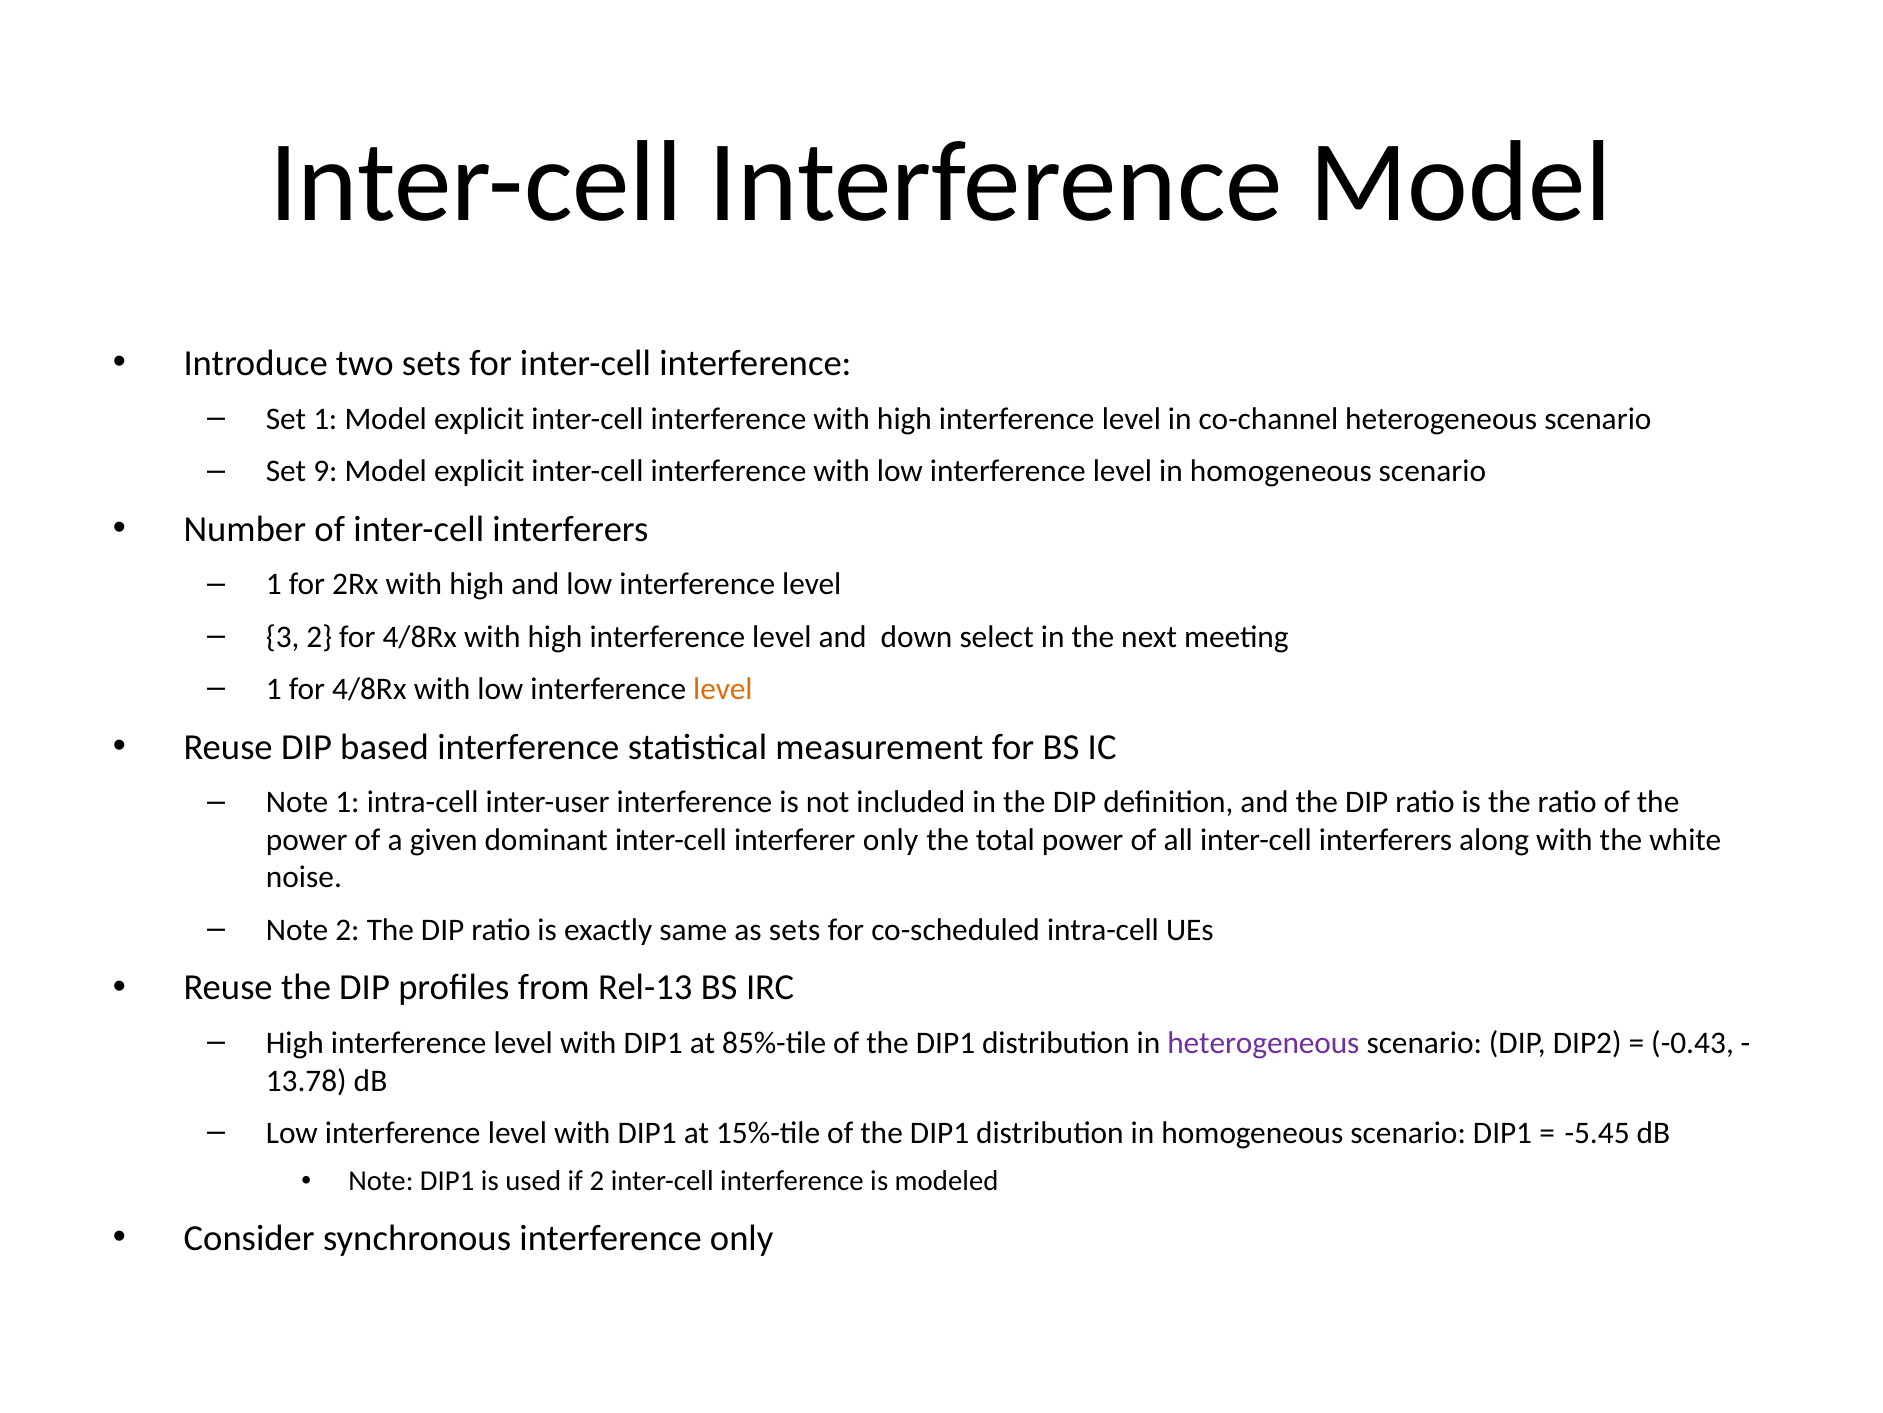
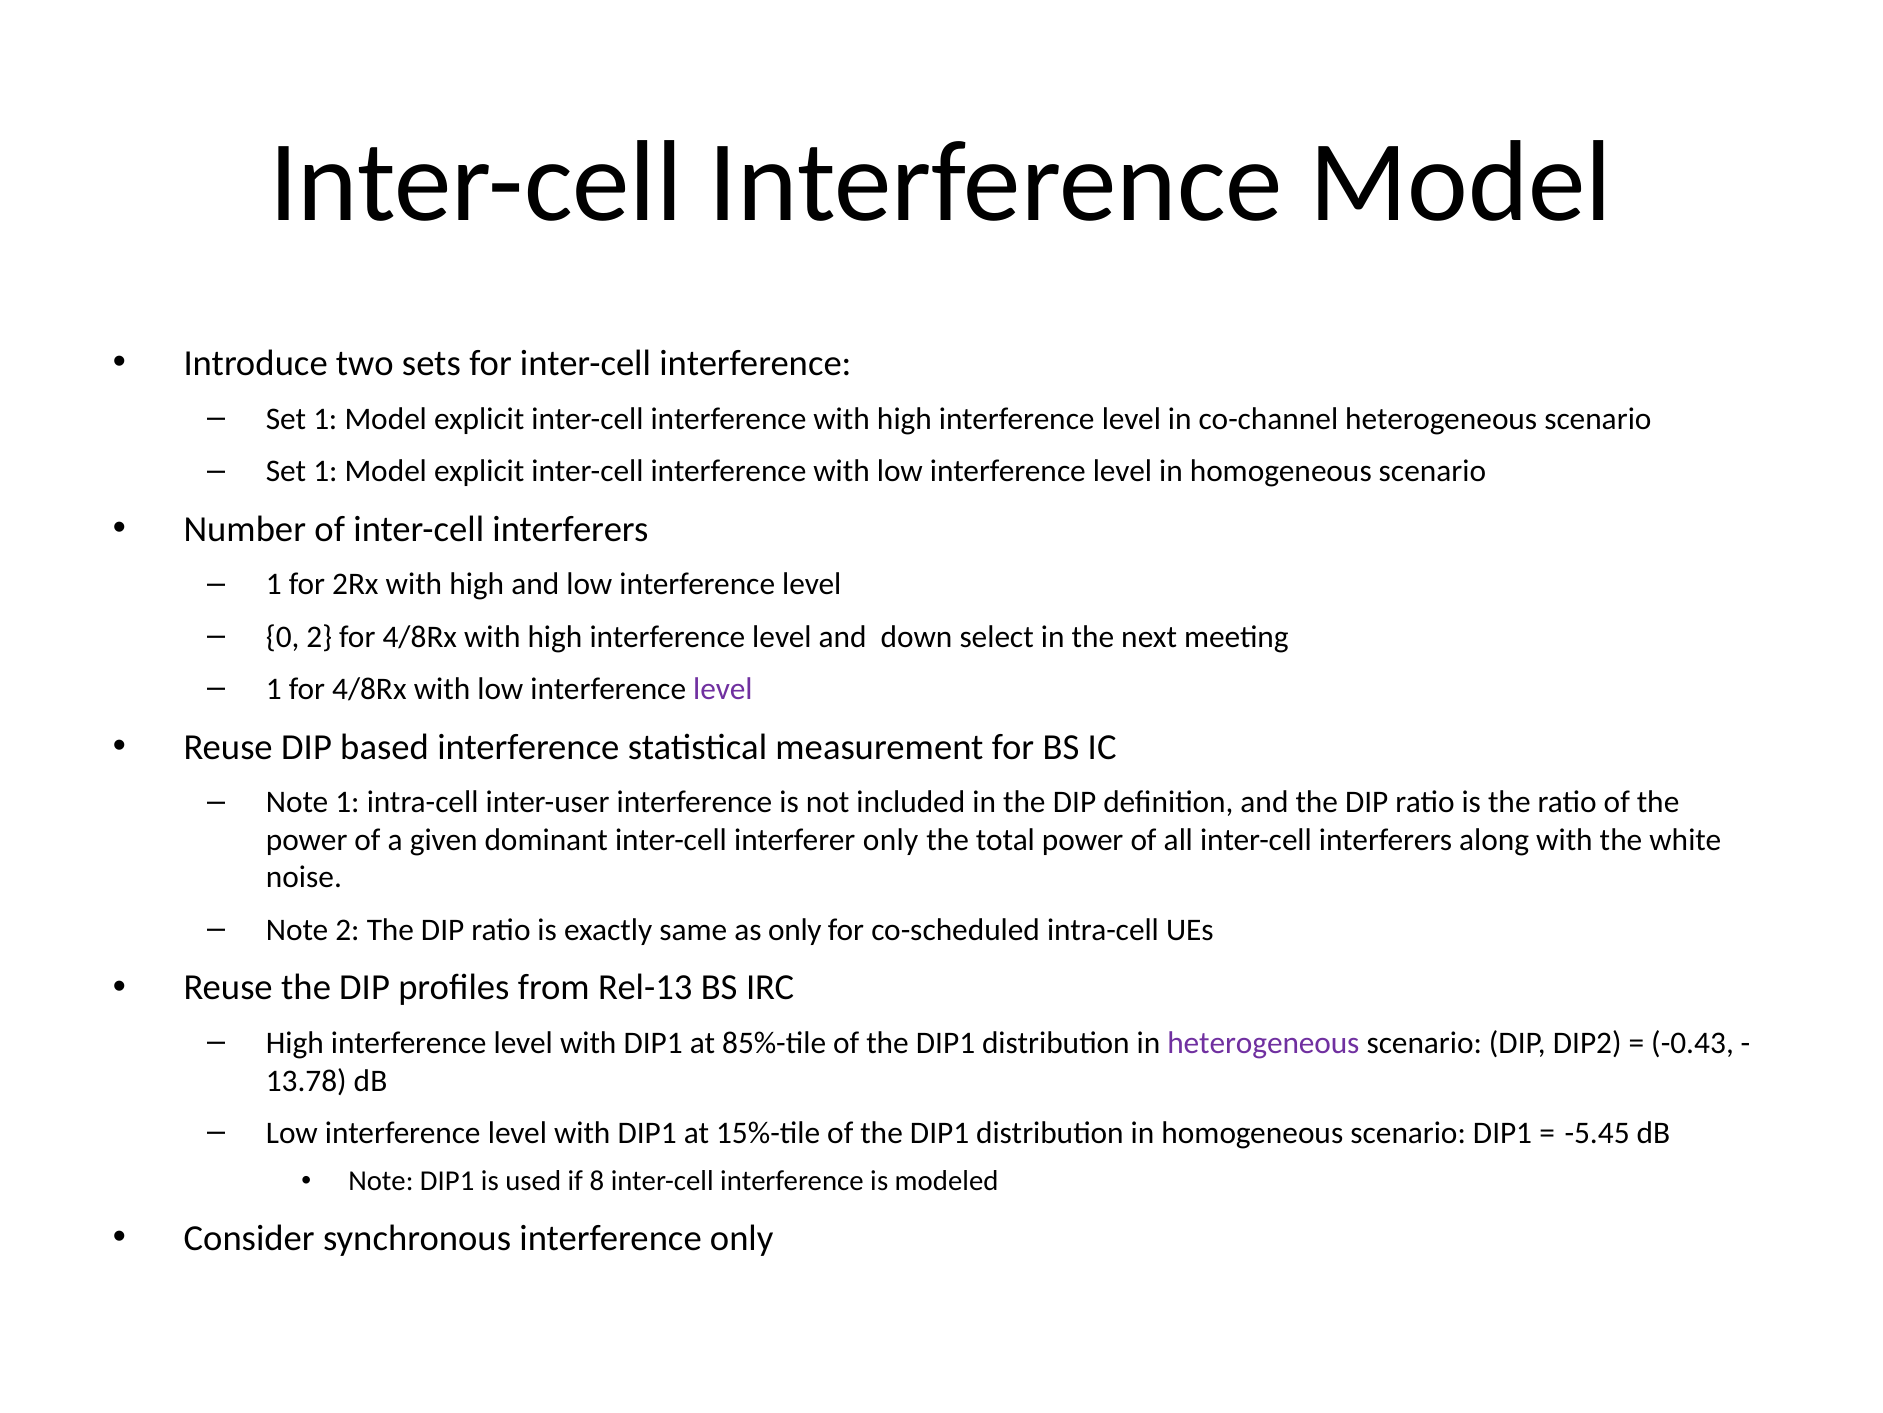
9: 9 -> 1 (325, 471)
3: 3 -> 0 (283, 636)
level colour: orange -> purple (723, 689)
as sets: sets -> only (795, 929)
if 2: 2 -> 8 (597, 1181)
